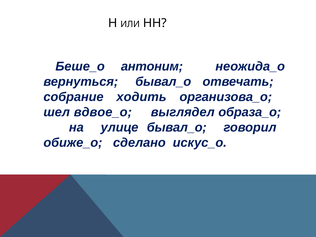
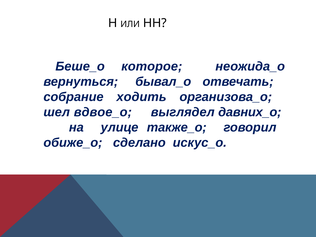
антоним: антоним -> которое (152, 66)
образа_о: образа_о -> давних_о (250, 112)
улице бывал_о: бывал_о -> также_о (177, 128)
